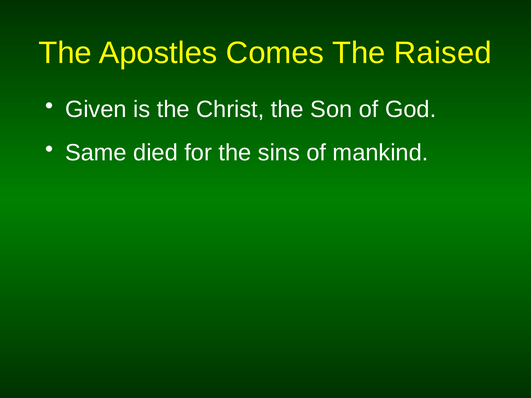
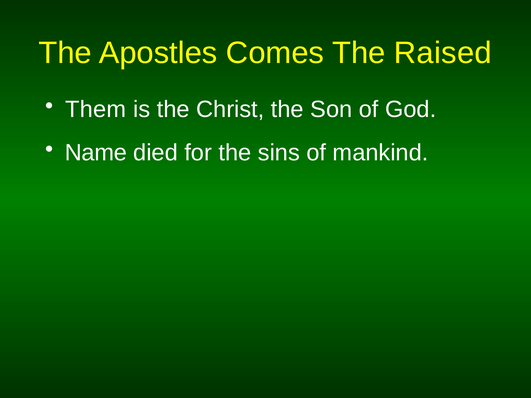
Given: Given -> Them (96, 109)
Same: Same -> Name (96, 153)
